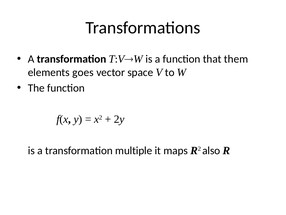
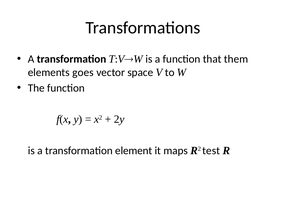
multiple: multiple -> element (134, 150)
also: also -> test (211, 150)
